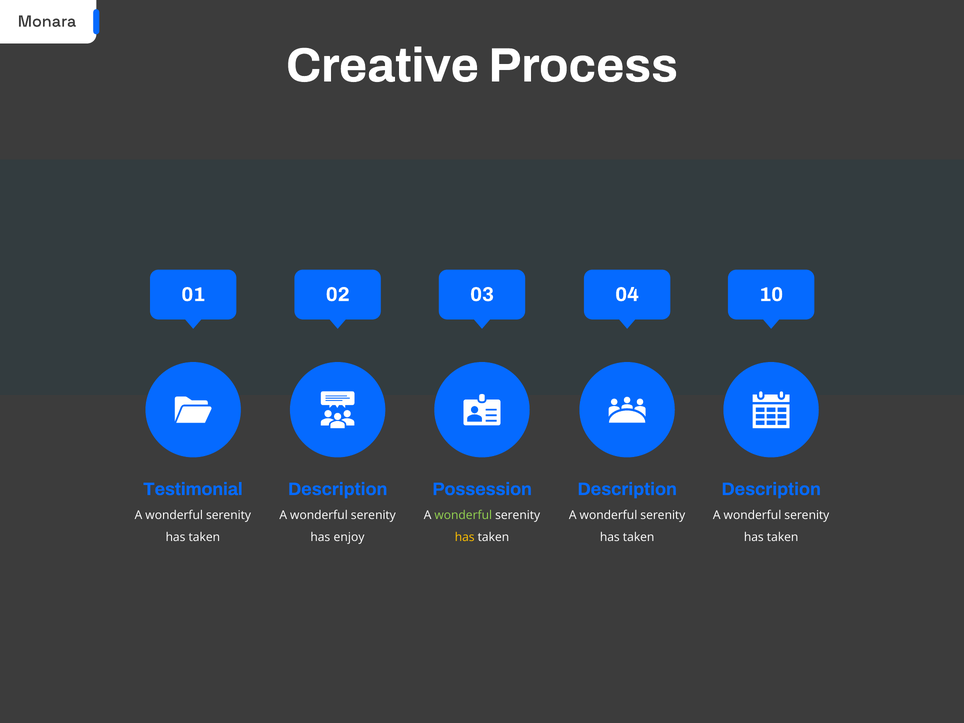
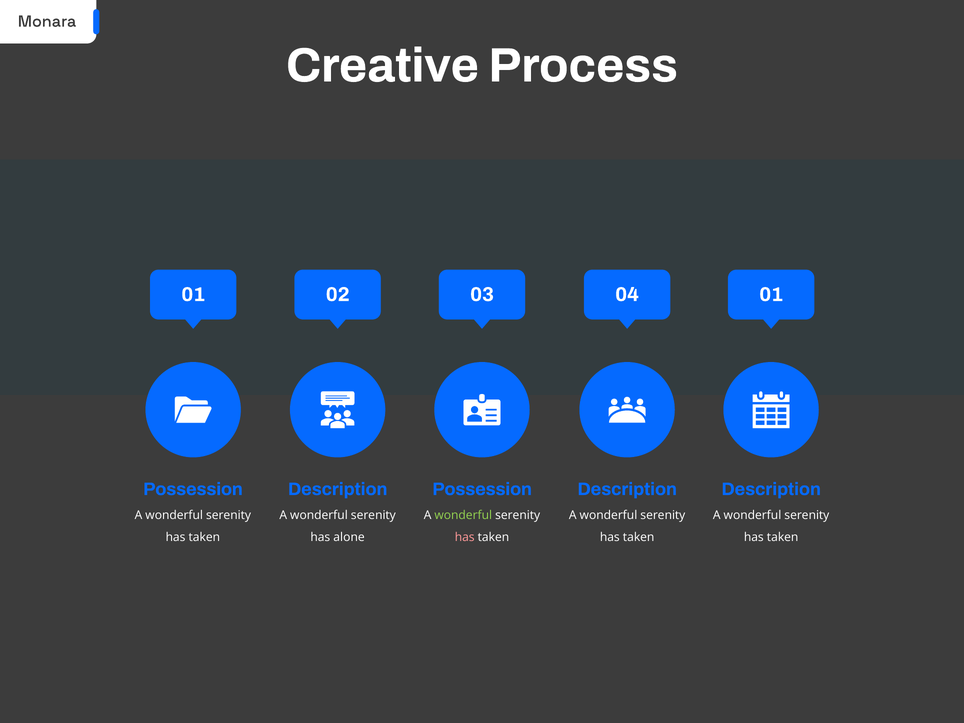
04 10: 10 -> 01 (771, 294)
Testimonial: Testimonial -> Possession (193, 489)
enjoy: enjoy -> alone (349, 537)
has colour: yellow -> pink (465, 537)
